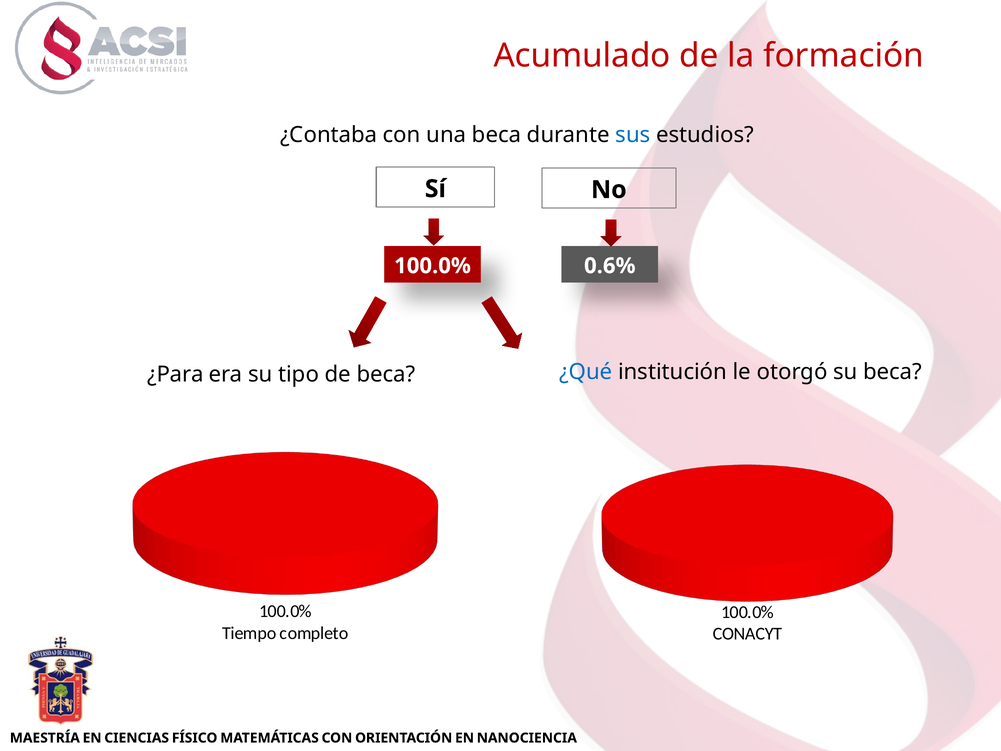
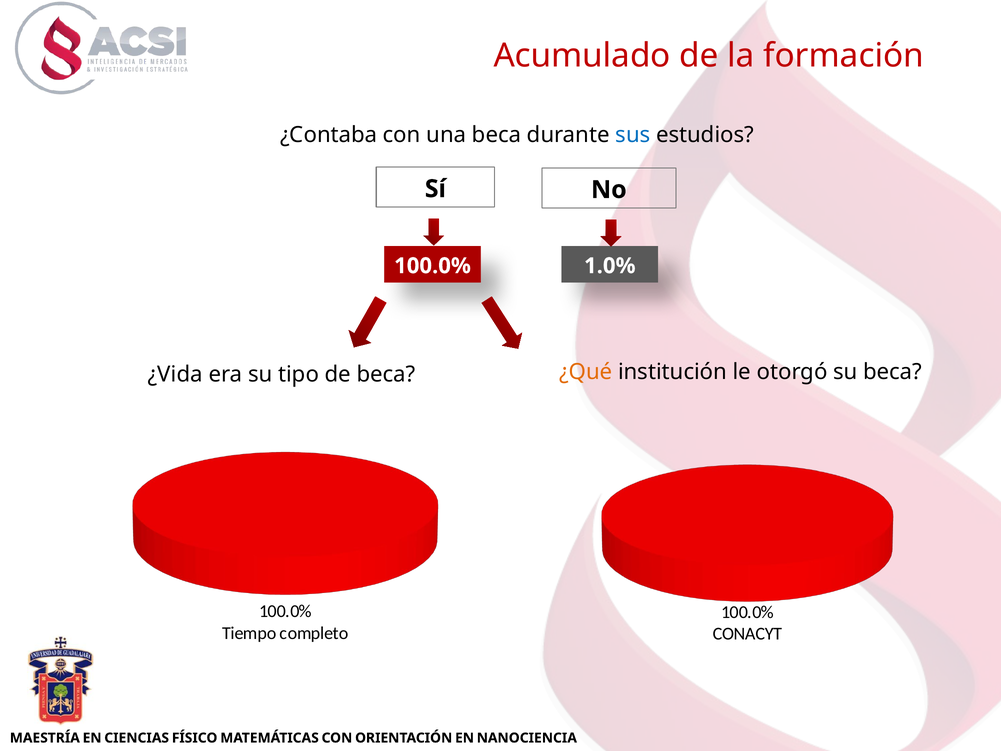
0.6%: 0.6% -> 1.0% (610, 266)
¿Para: ¿Para -> ¿Vida (175, 374)
¿Qué colour: blue -> orange (586, 372)
